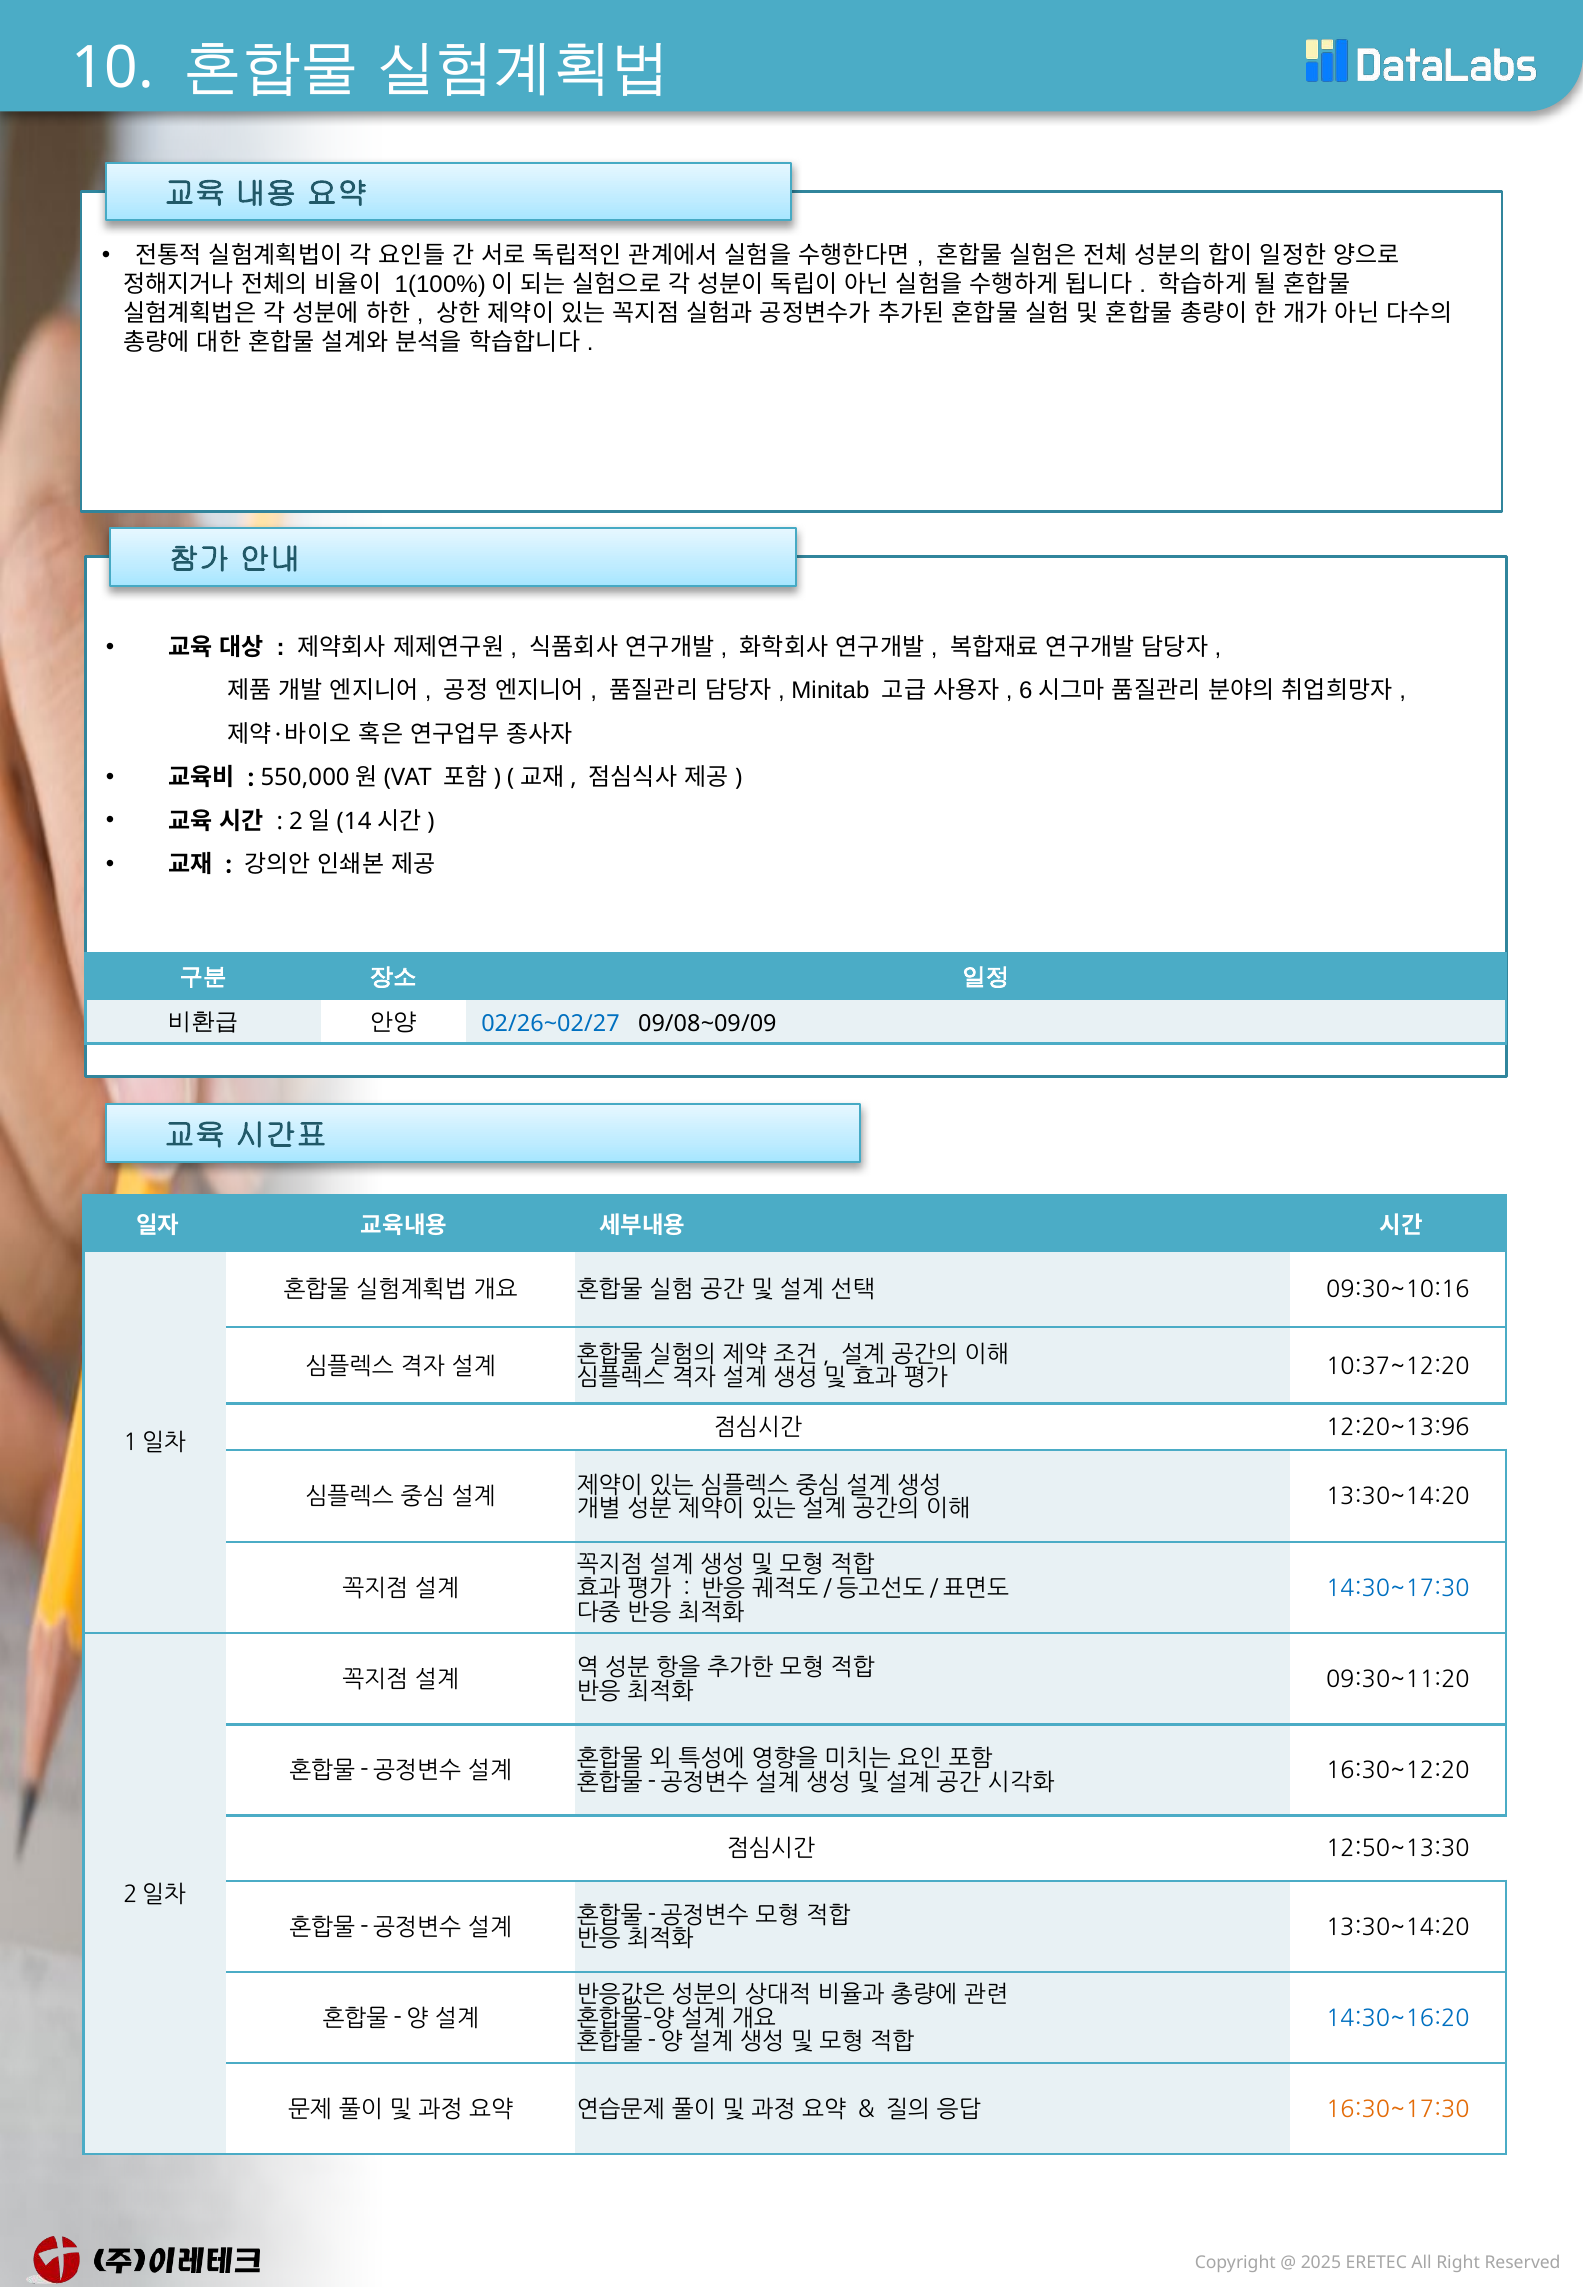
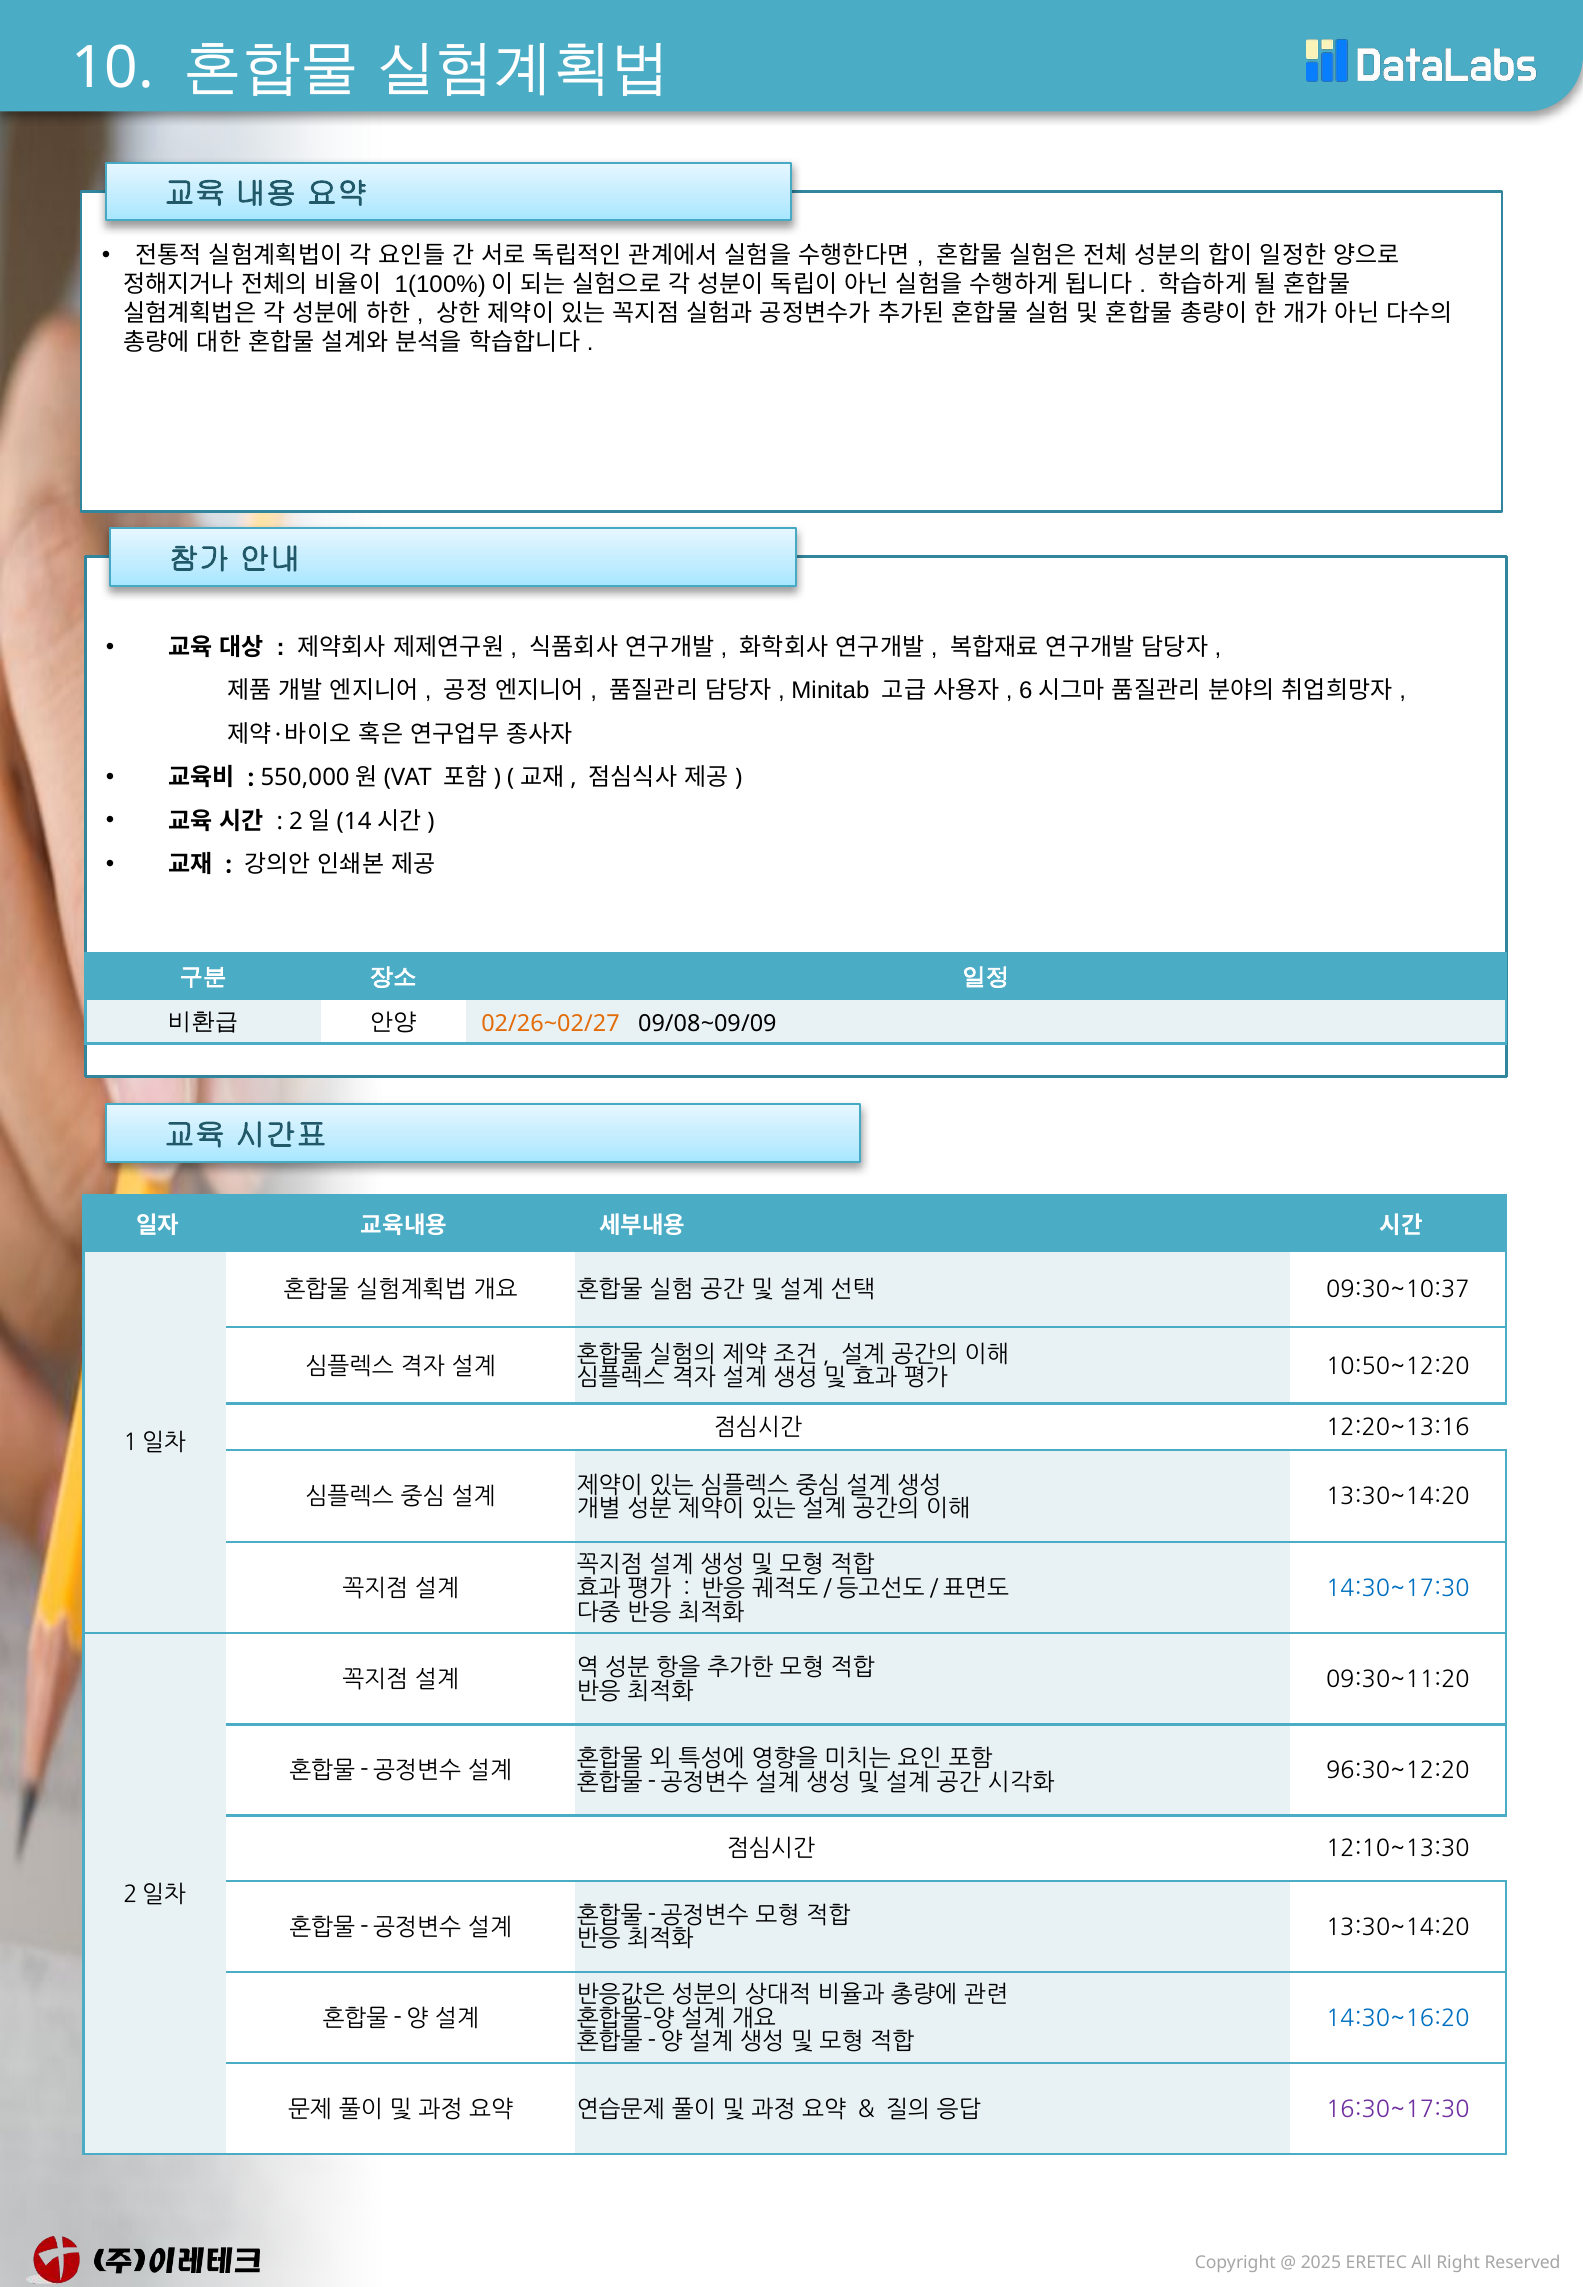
02/26~02/27 colour: blue -> orange (550, 1024)
09:30~10:16: 09:30~10:16 -> 09:30~10:37 (1398, 1290)
10:37~12:20: 10:37~12:20 -> 10:50~12:20 (1398, 1366)
12:20~13:96: 12:20~13:96 -> 12:20~13:16 (1398, 1428)
16:30~12:20: 16:30~12:20 -> 96:30~12:20 (1398, 1771)
12:50~13:30: 12:50~13:30 -> 12:10~13:30 (1398, 1849)
16:30~17:30 colour: orange -> purple (1398, 2109)
